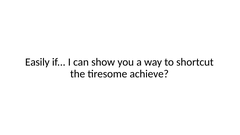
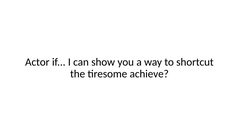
Easily: Easily -> Actor (37, 62)
